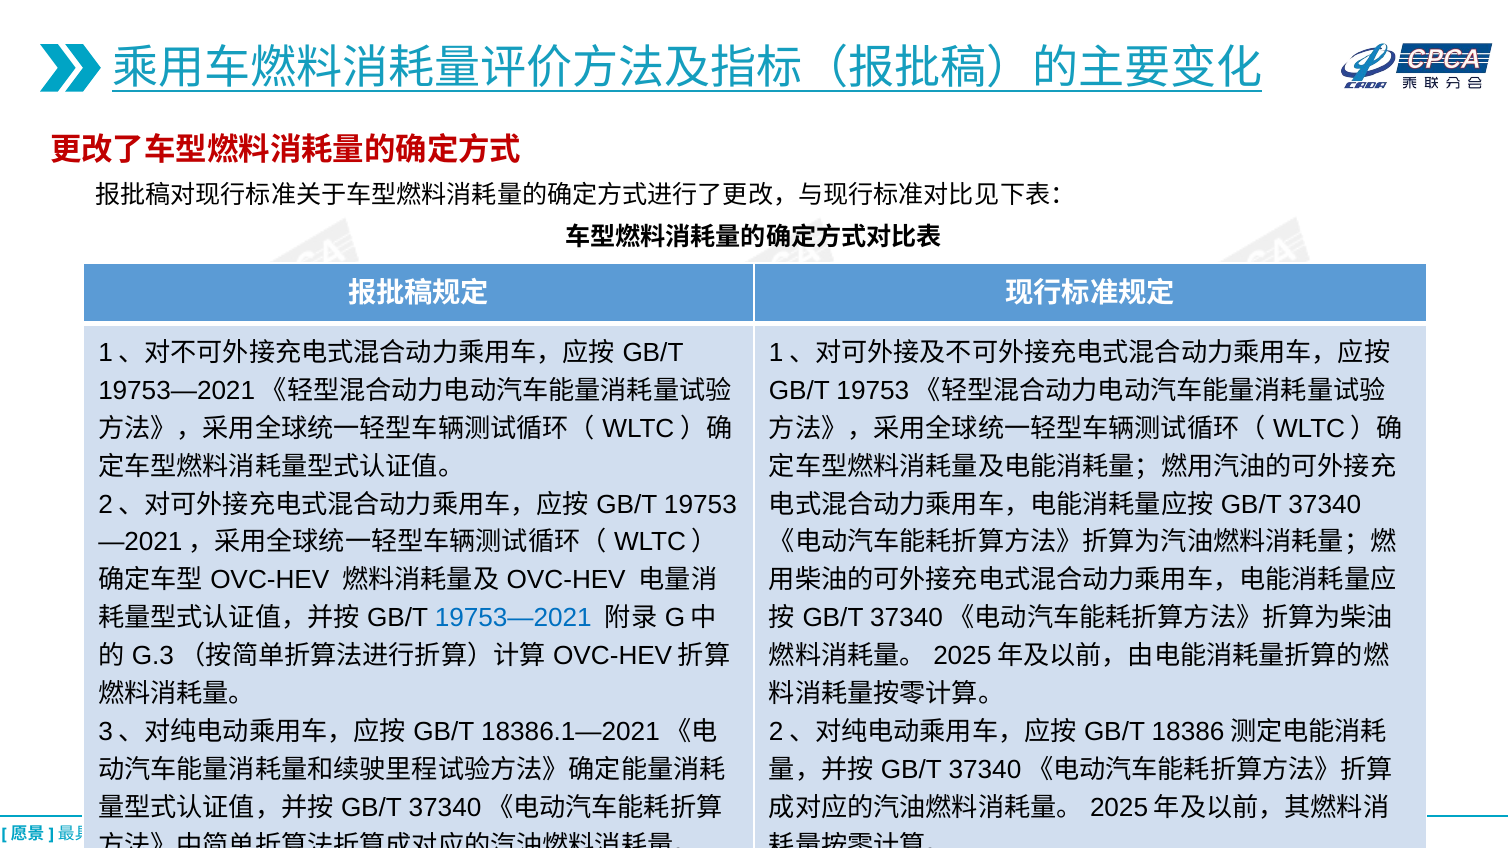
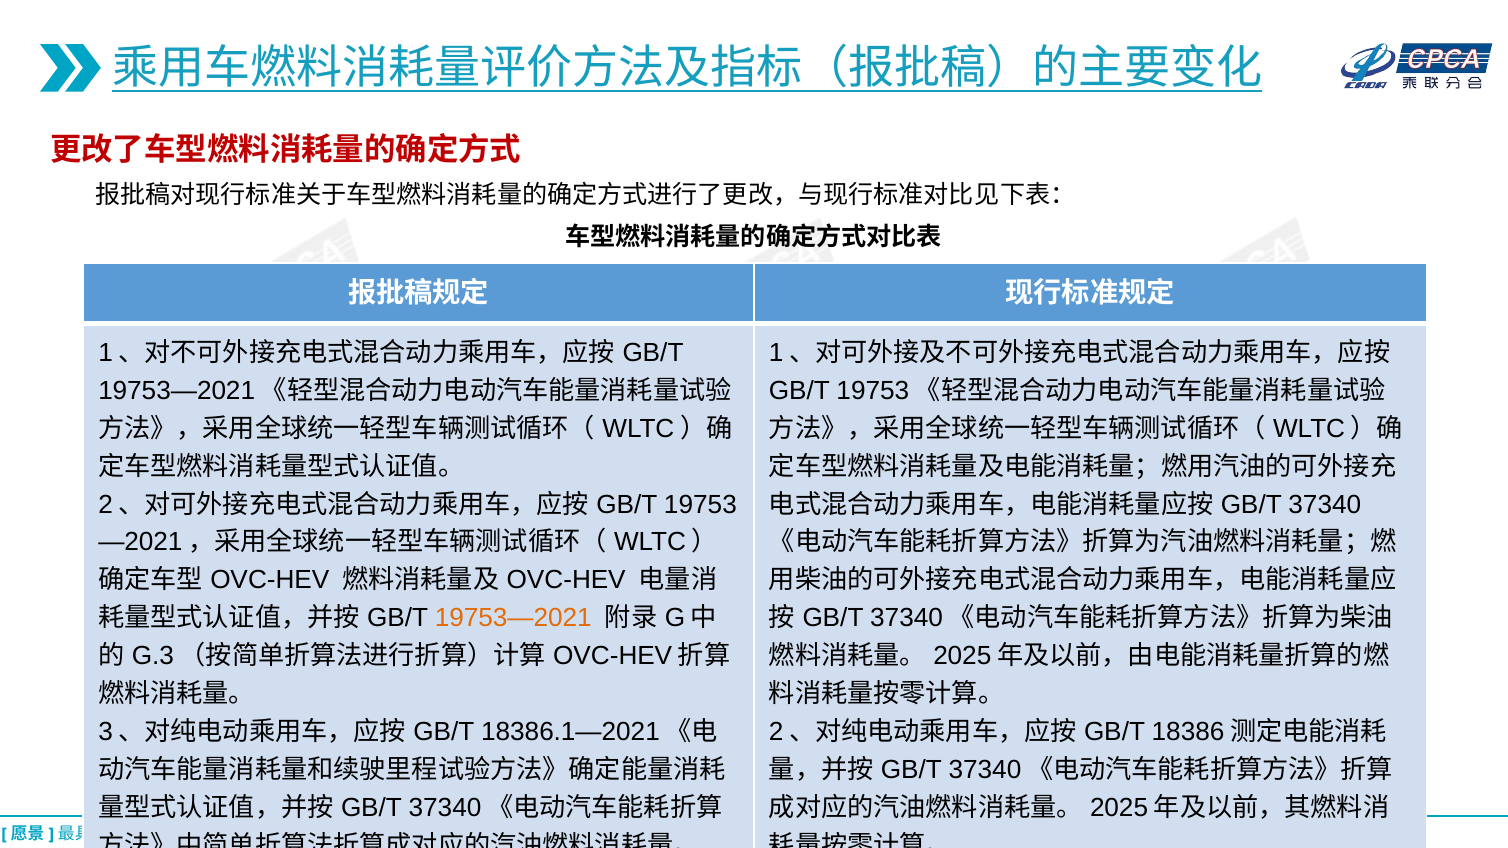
19753—2021 colour: blue -> orange (513, 618)
